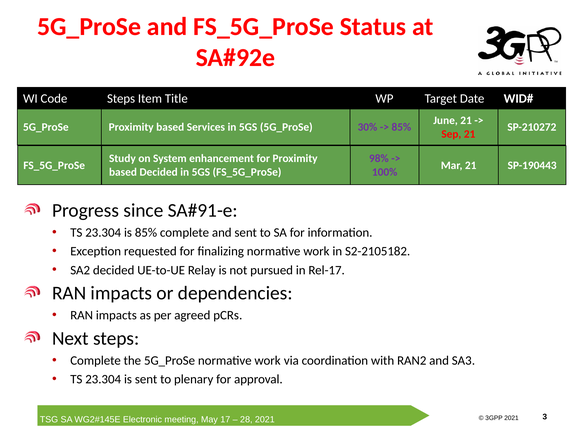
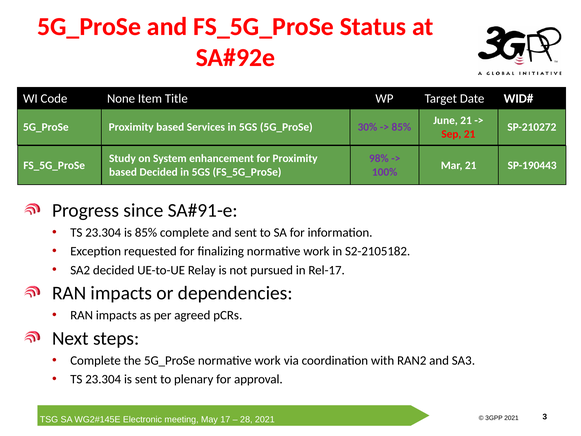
Code Steps: Steps -> None (121, 98)
